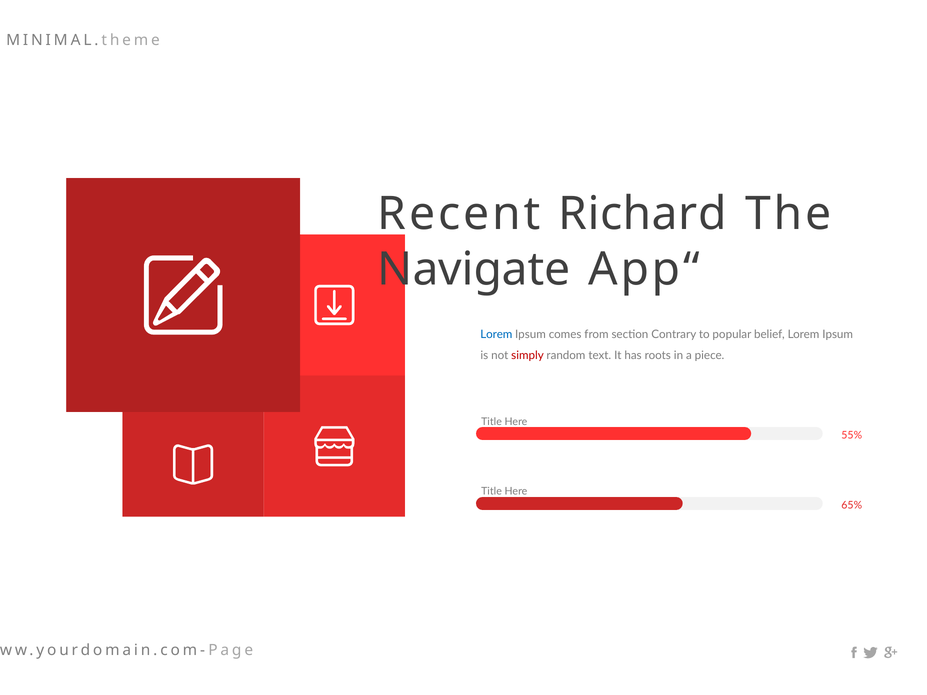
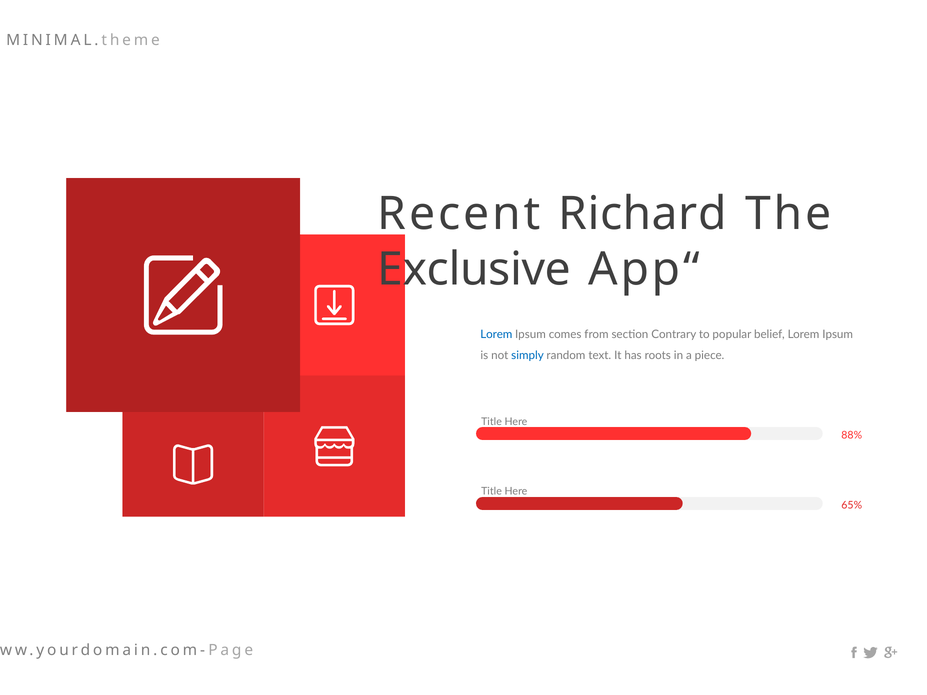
Navigate: Navigate -> Exclusive (474, 269)
simply colour: red -> blue (528, 356)
55%: 55% -> 88% (852, 435)
